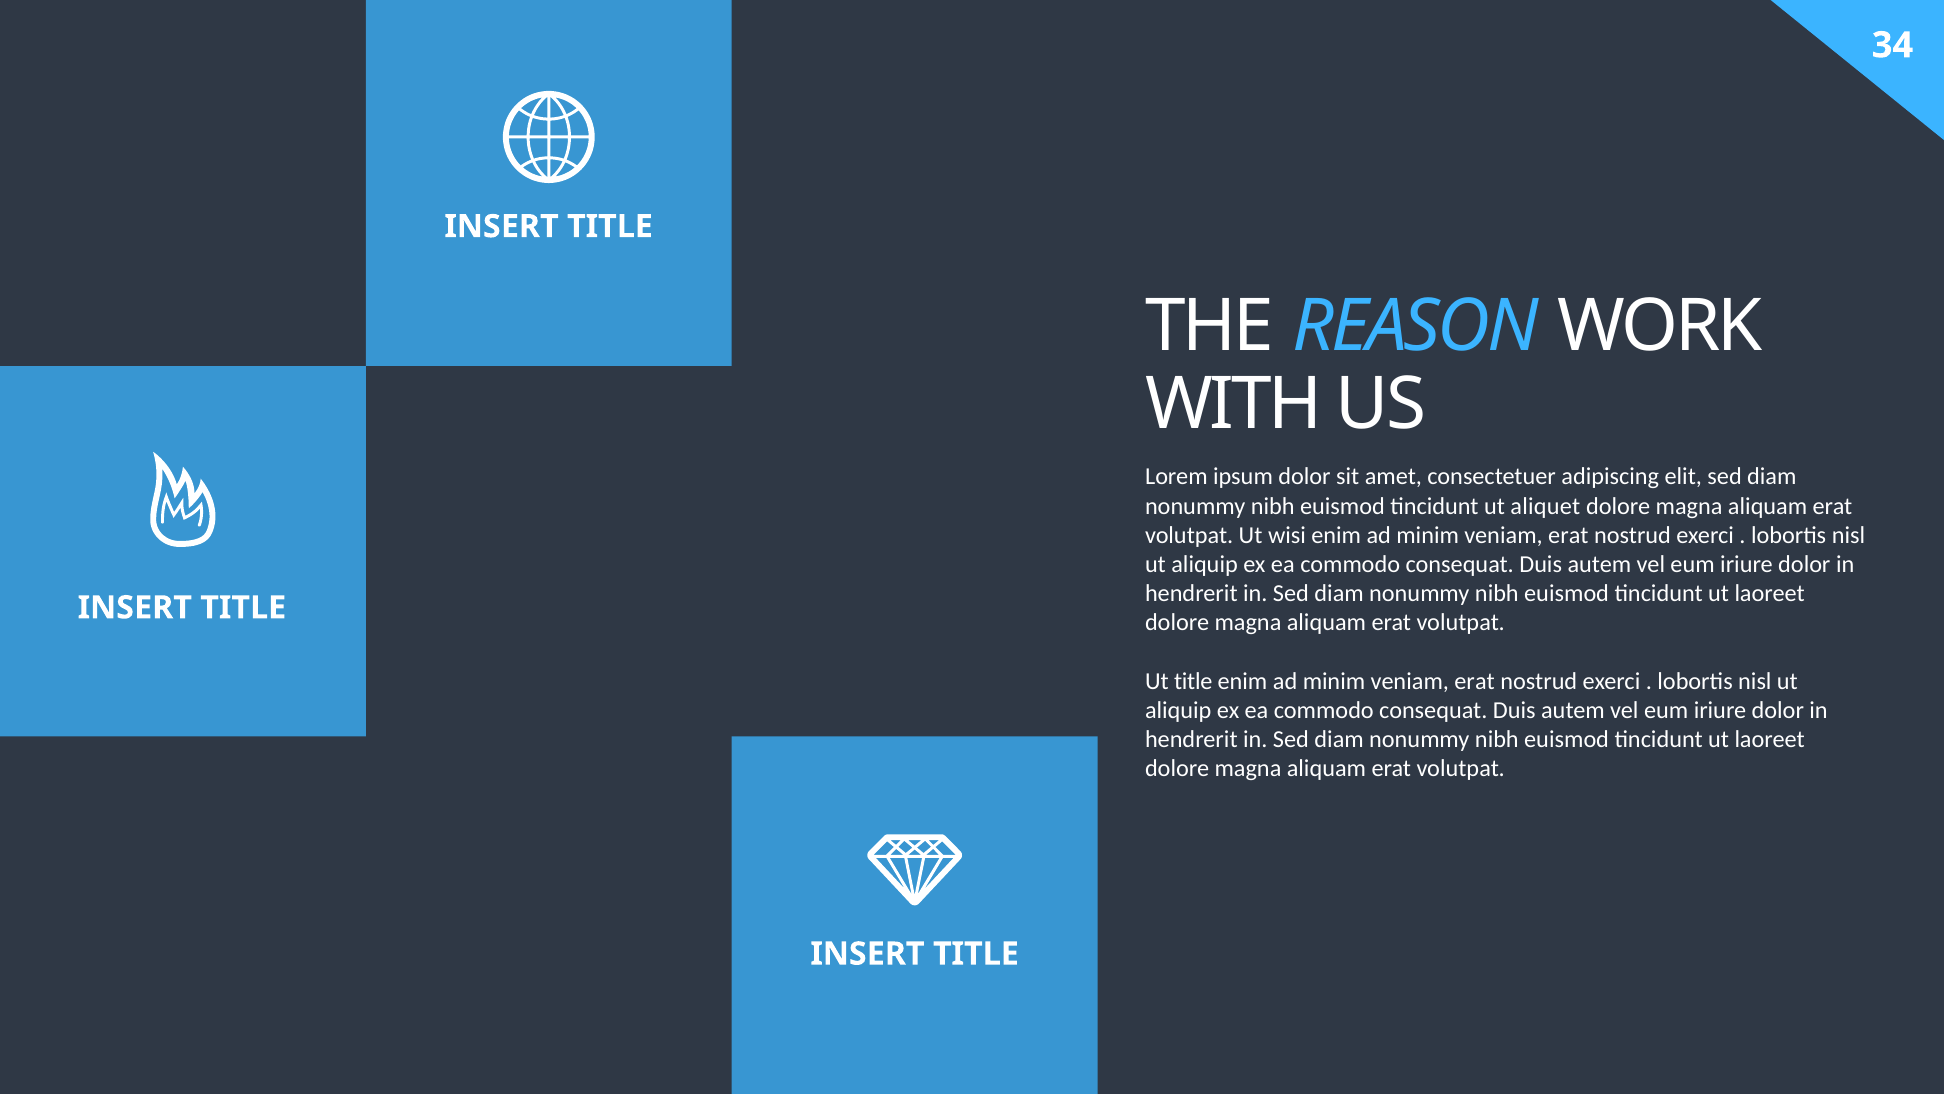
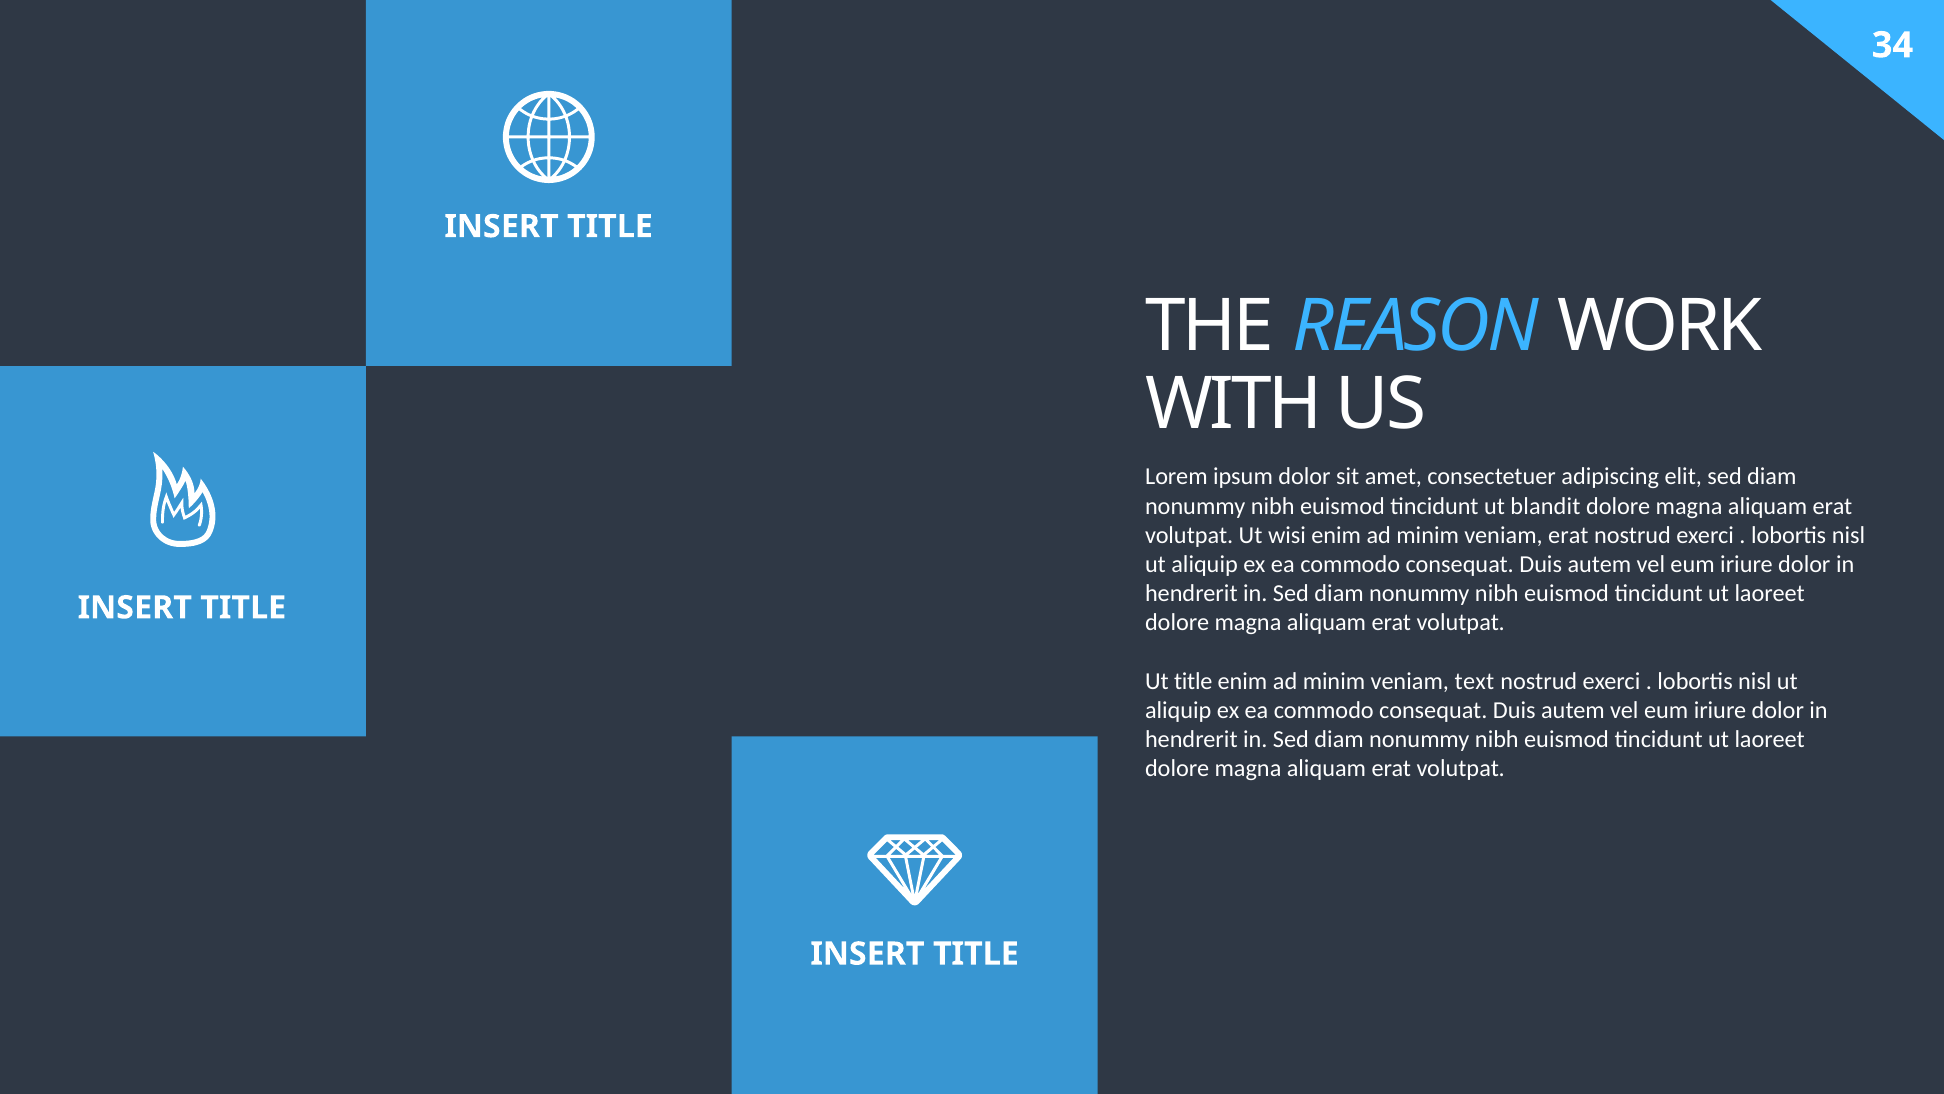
aliquet: aliquet -> blandit (1545, 506)
erat: erat -> text (1474, 681)
